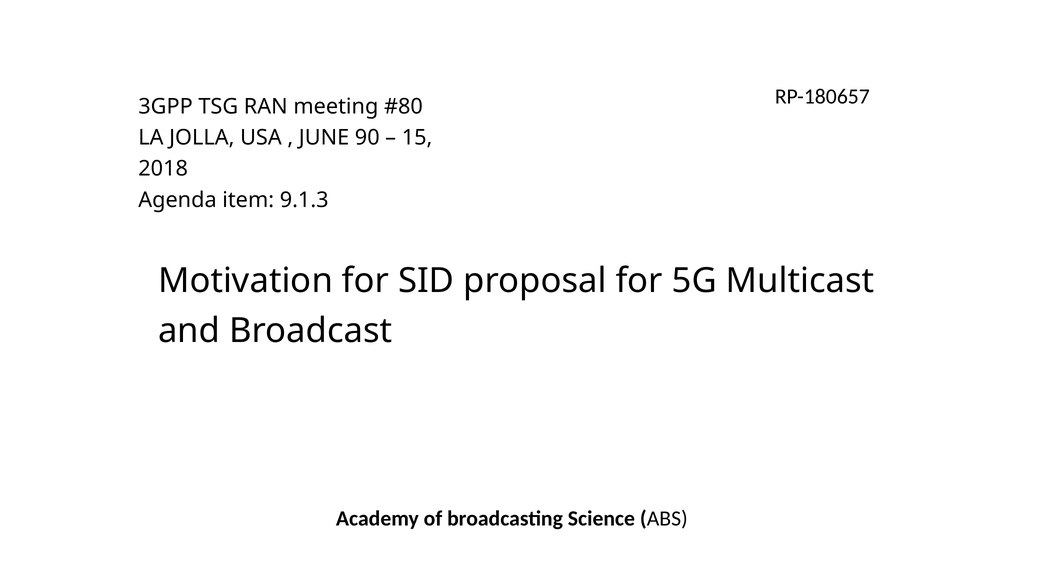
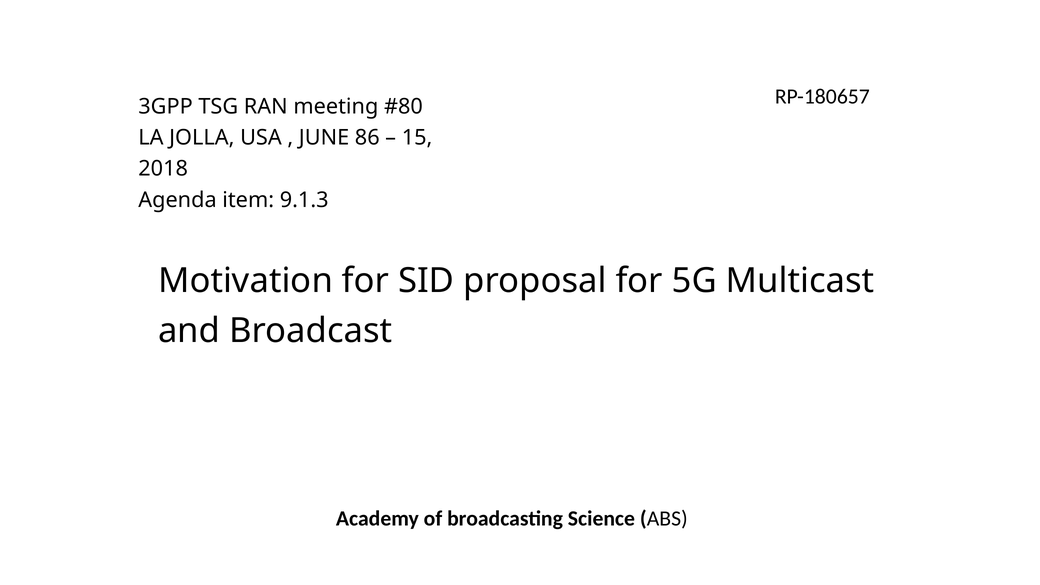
90: 90 -> 86 (367, 138)
